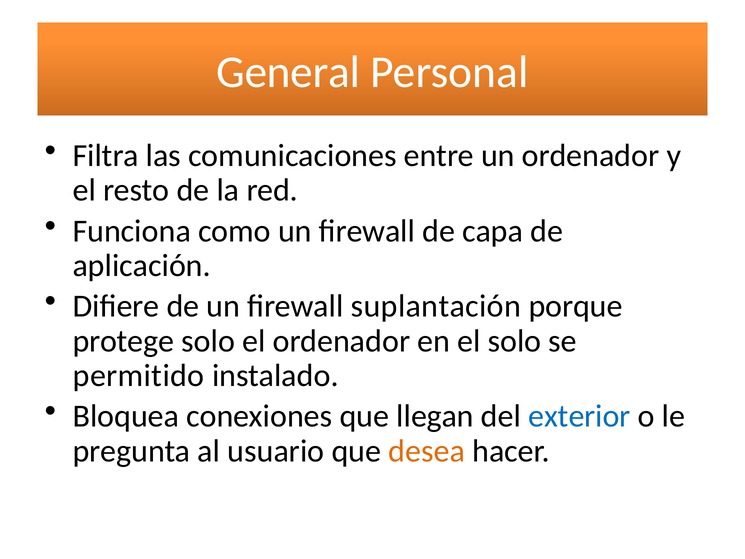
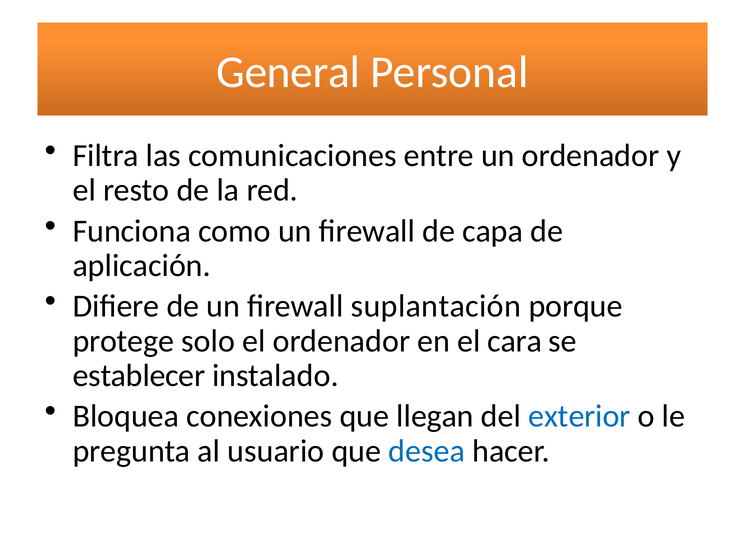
el solo: solo -> cara (515, 341)
permitido: permitido -> establecer (139, 376)
desea colour: orange -> blue (427, 451)
